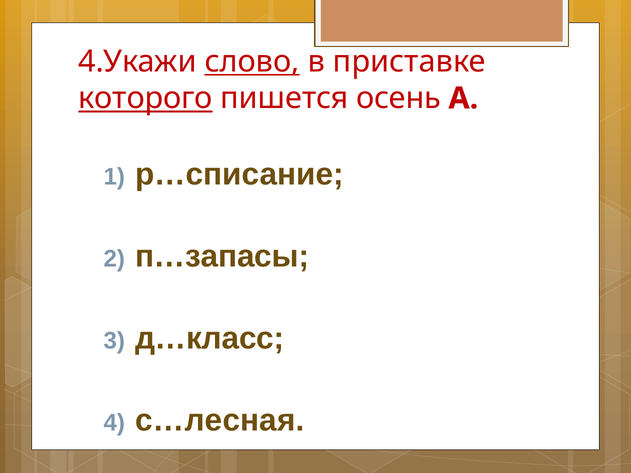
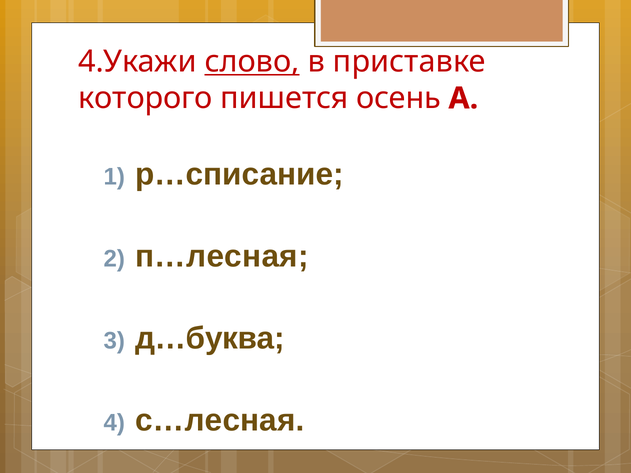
которого underline: present -> none (145, 98)
п…запасы: п…запасы -> п…лесная (222, 257)
д…класс: д…класс -> д…буква (210, 339)
